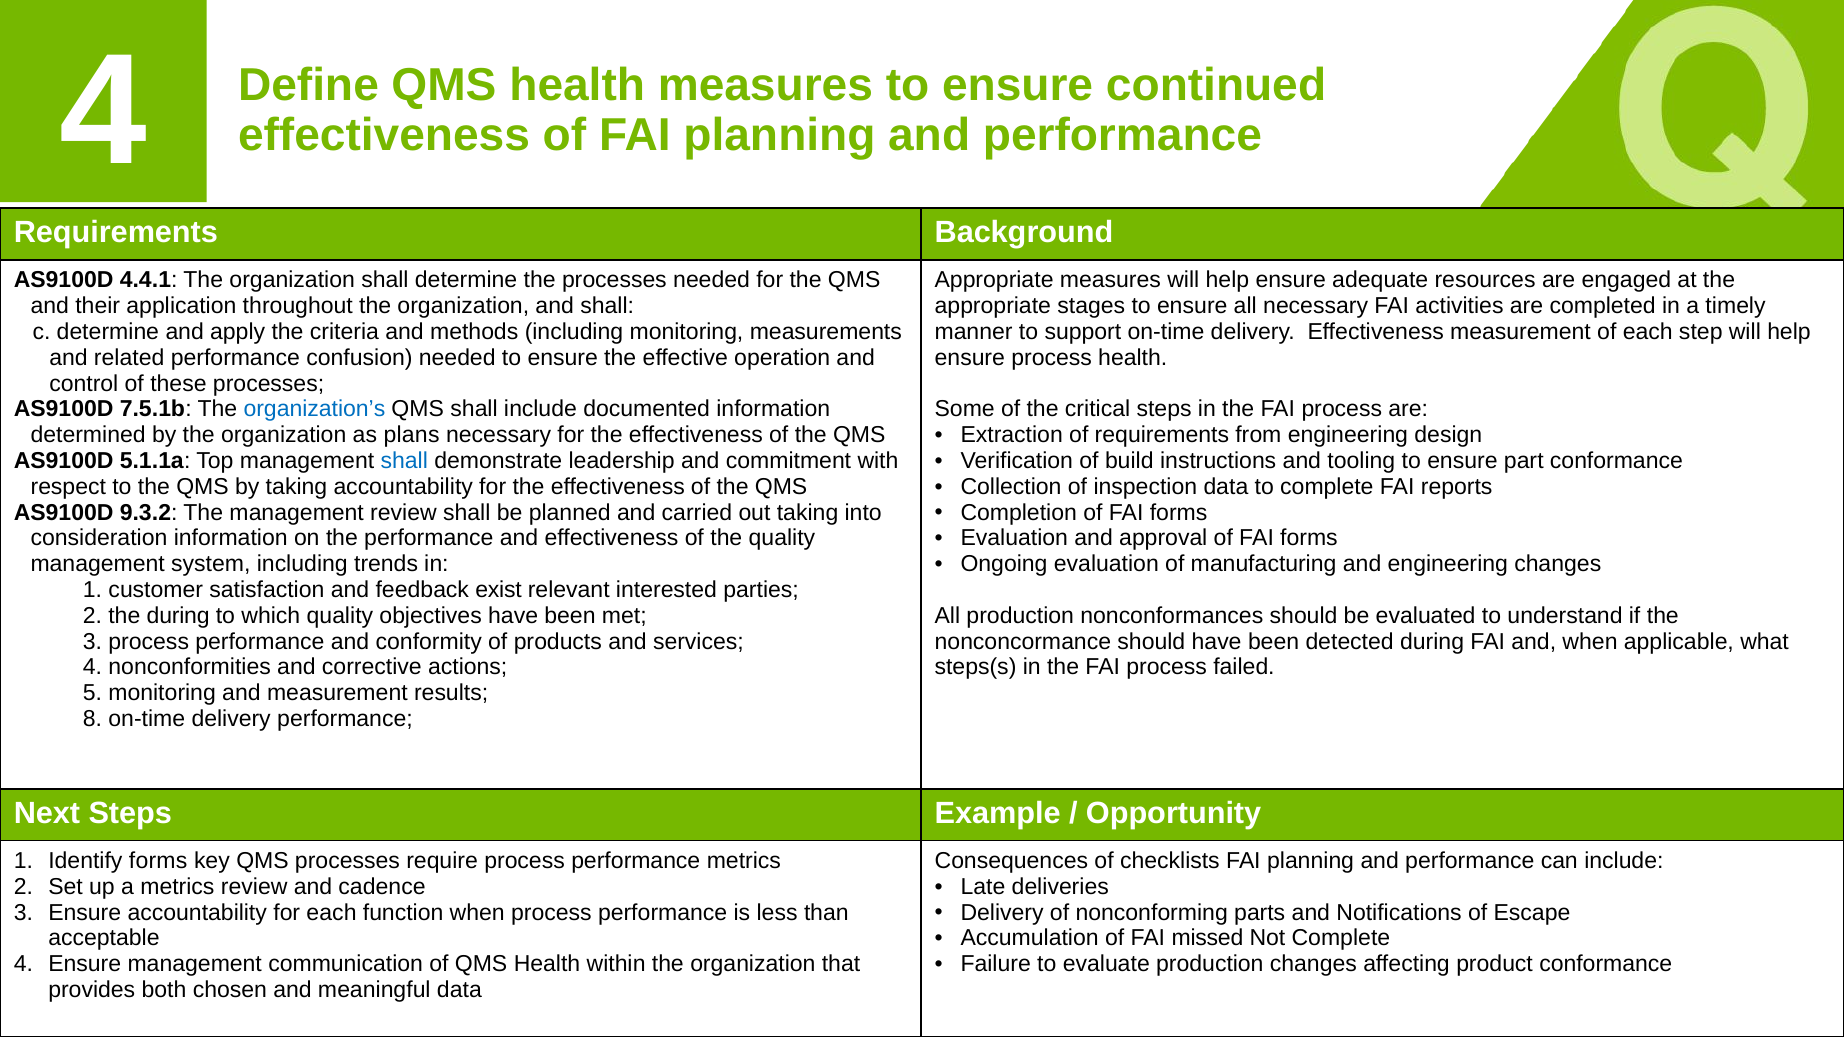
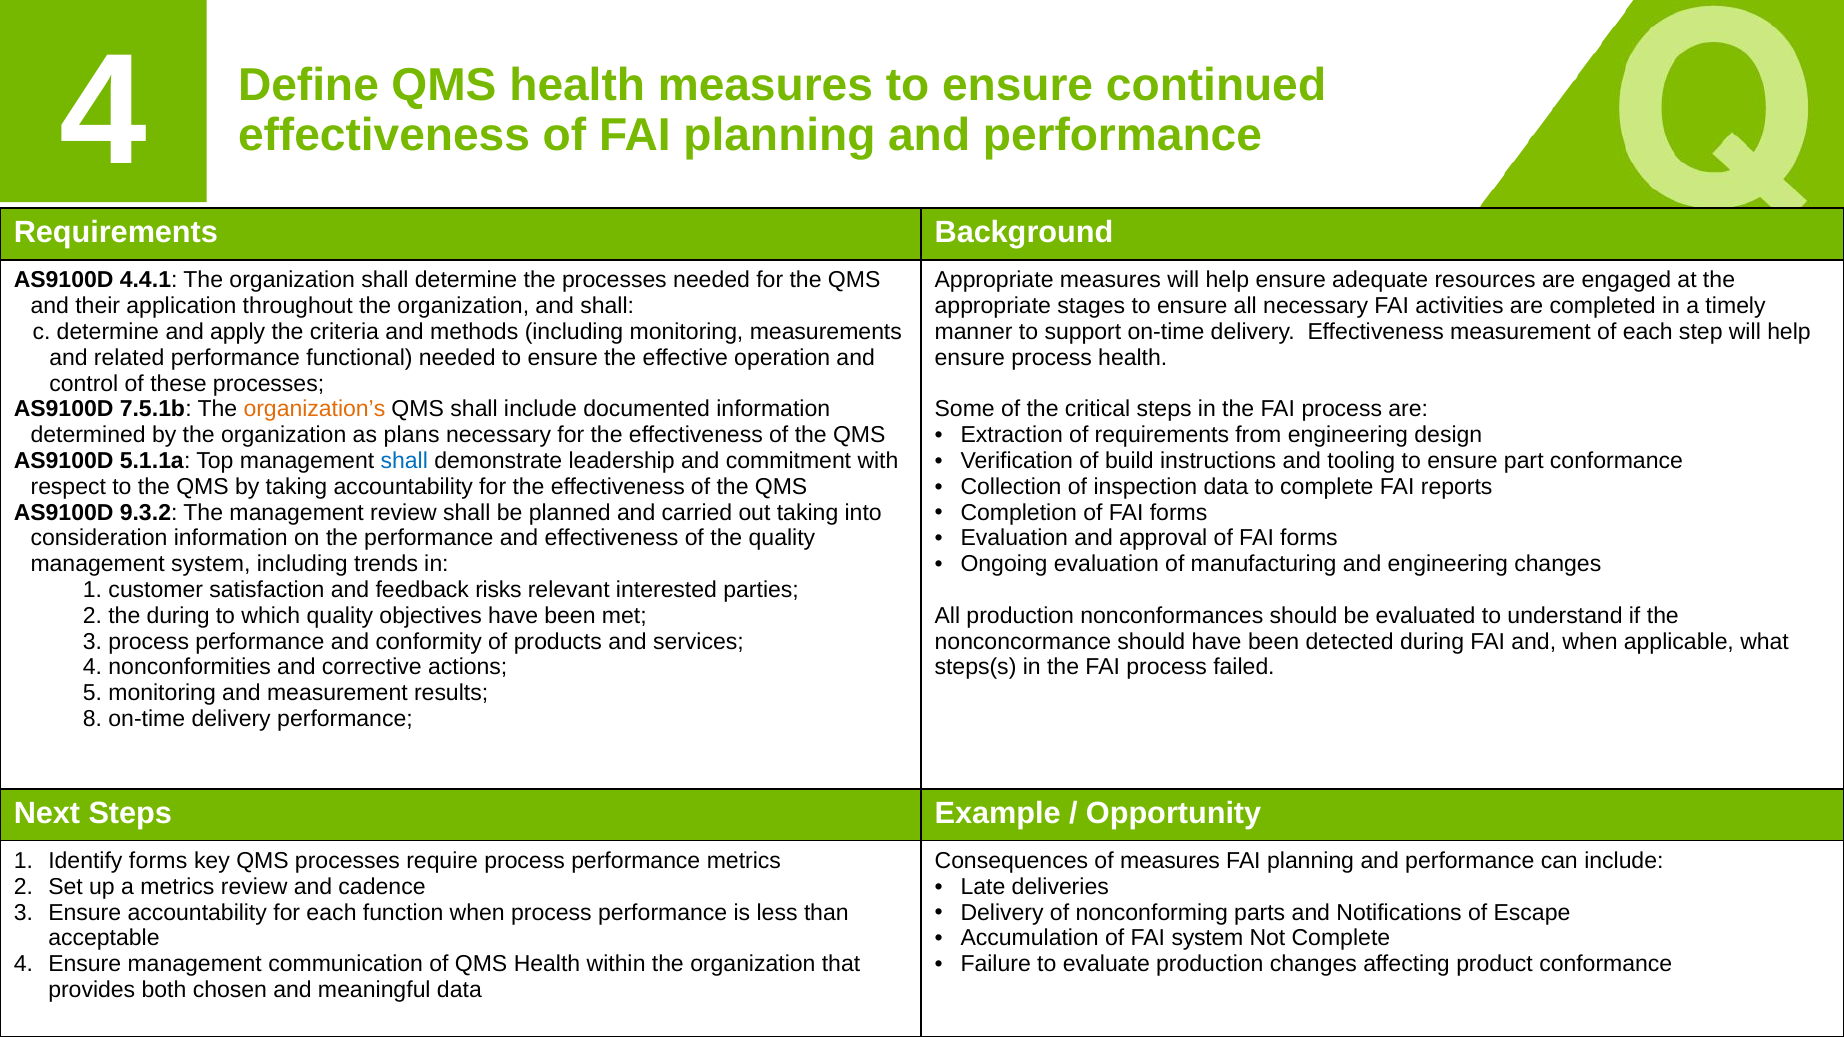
confusion: confusion -> functional (359, 358)
organization’s colour: blue -> orange (314, 409)
exist: exist -> risks (499, 590)
of checklists: checklists -> measures (1170, 861)
FAI missed: missed -> system (1207, 938)
